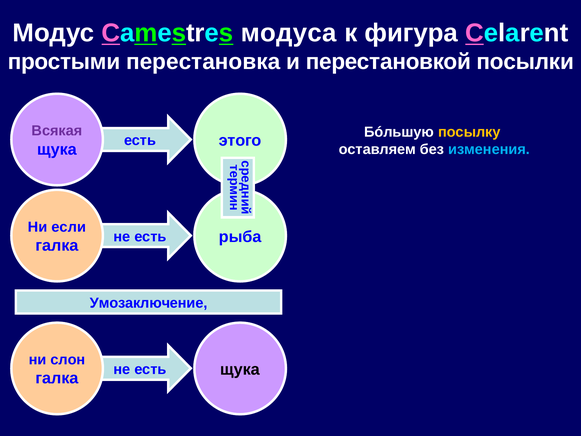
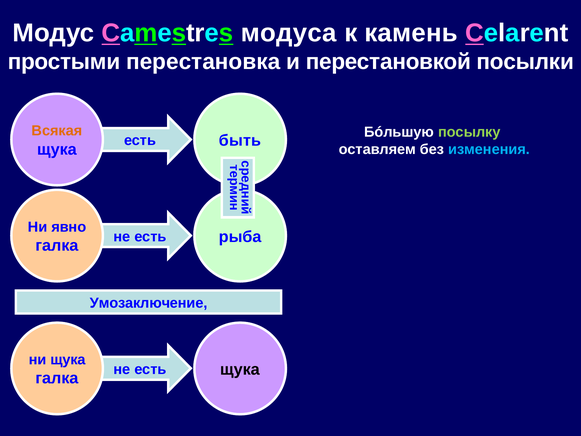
фигура: фигура -> камень (411, 33)
Всякая colour: purple -> orange (57, 131)
посылку colour: yellow -> light green (469, 132)
этого: этого -> быть (240, 141)
если: если -> явно (69, 227)
ни слон: слон -> щука (68, 360)
